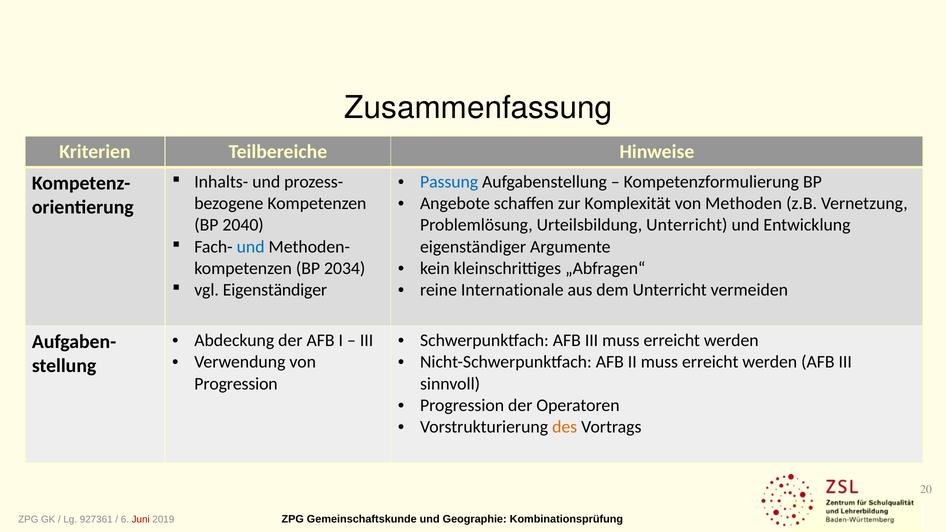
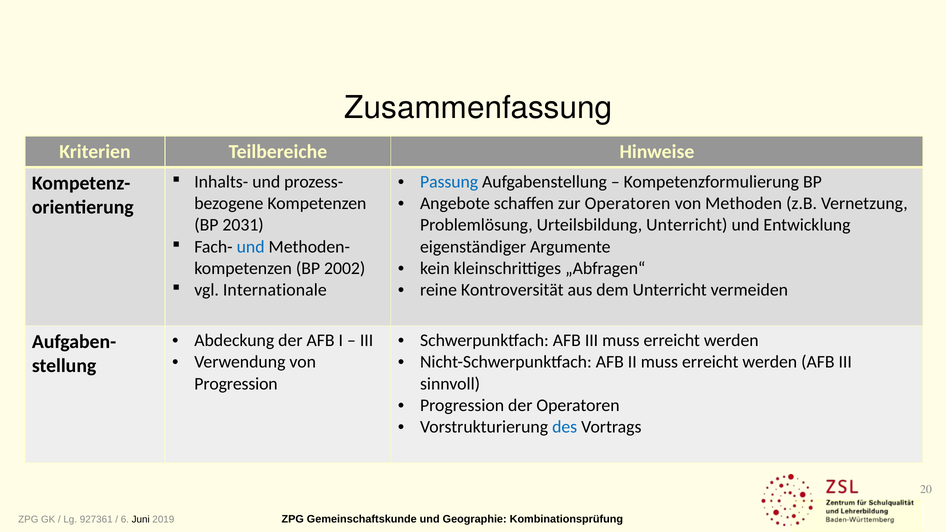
zur Komplexität: Komplexität -> Operatoren (627, 203)
2040: 2040 -> 2031 (243, 225)
2034: 2034 -> 2002 (345, 268)
vgl Eigenständiger: Eigenständiger -> Internationale (275, 290)
Internationale: Internationale -> Kontroversität (512, 290)
des colour: orange -> blue (565, 427)
Juni colour: red -> black (141, 519)
